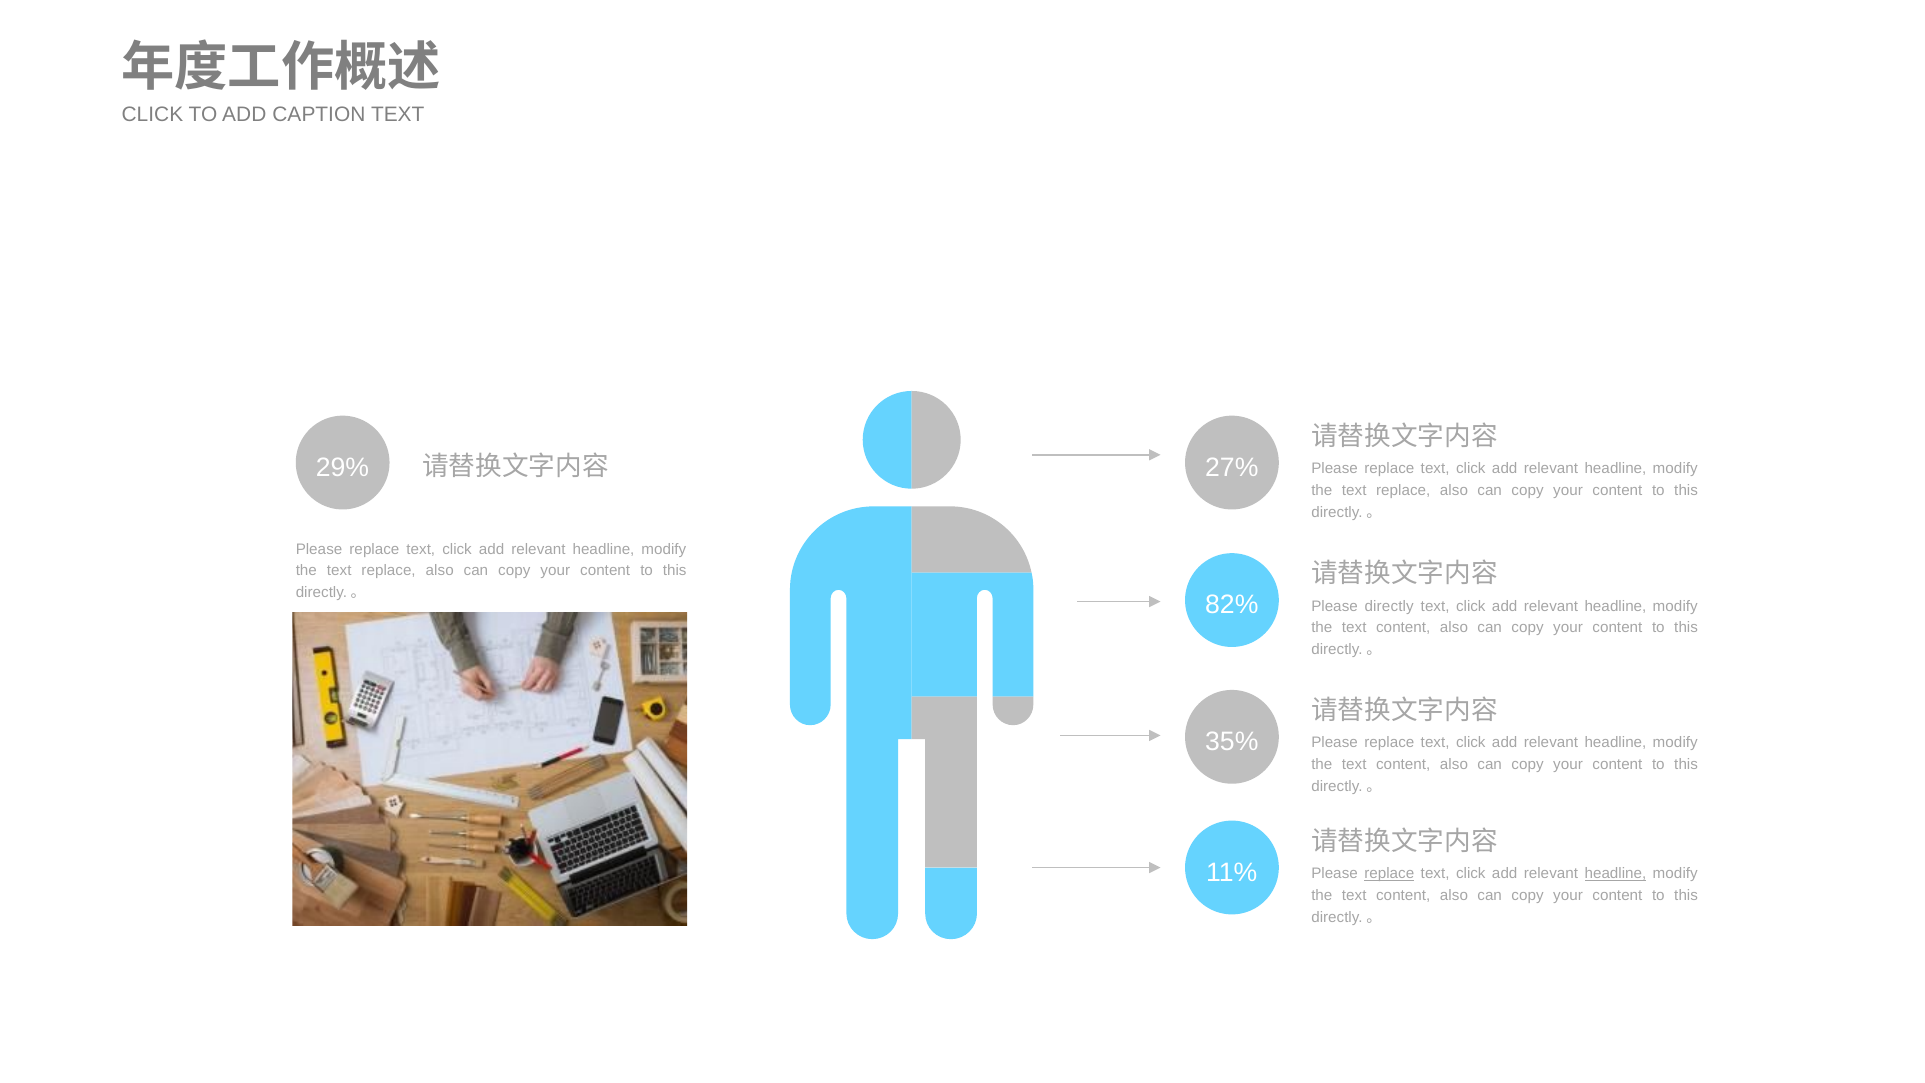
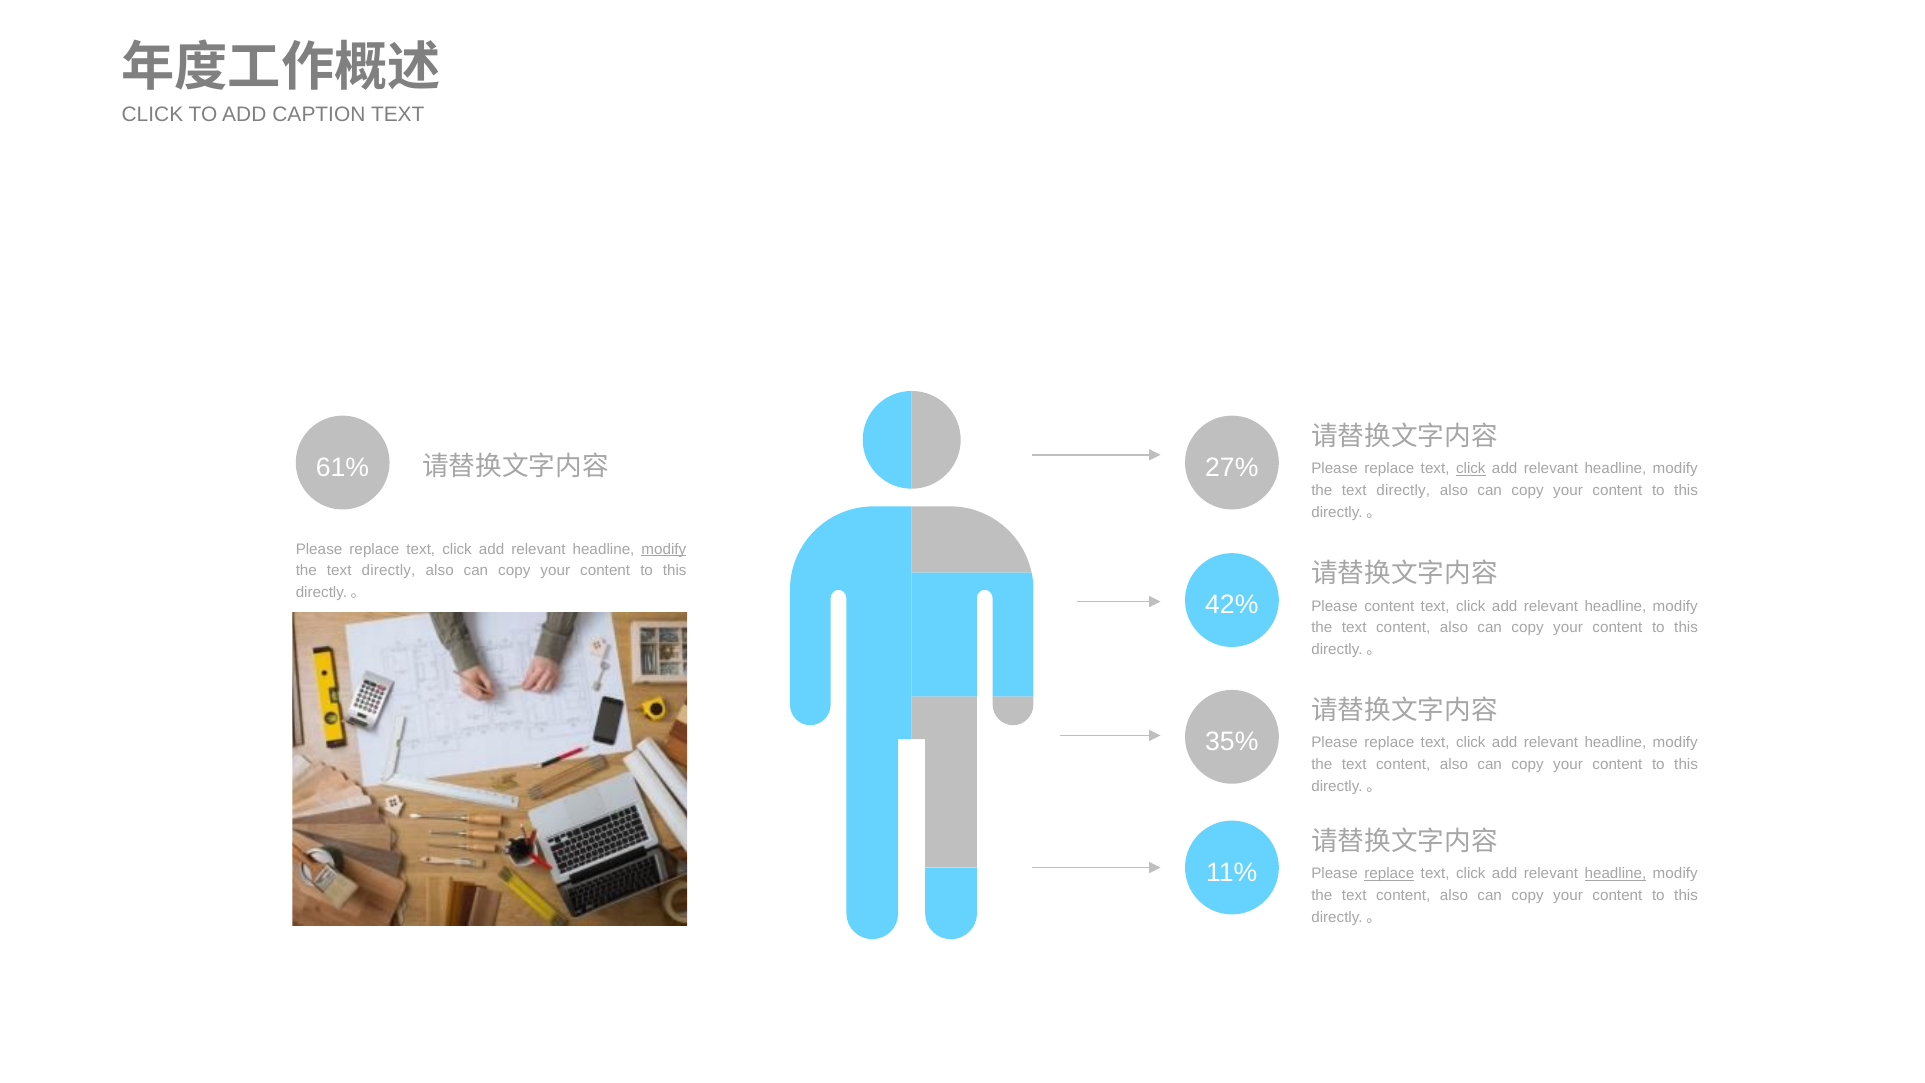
29%: 29% -> 61% (343, 467)
click underline: none -> present (1471, 468)
replace: replace -> directly (1403, 490)
modify underline: none -> present (664, 549)
replace: replace -> directly (389, 571)
82%: 82% -> 42% (1232, 605)
Please directly: directly -> content (1389, 606)
